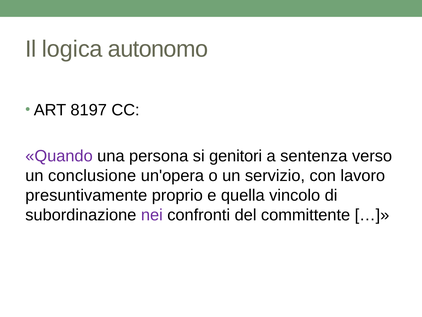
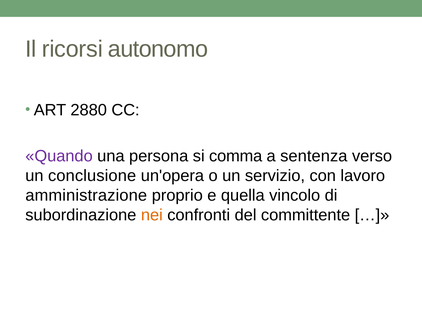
logica: logica -> ricorsi (72, 49)
8197: 8197 -> 2880 (89, 110)
genitori: genitori -> comma (236, 156)
presuntivamente: presuntivamente -> amministrazione (86, 195)
nei colour: purple -> orange (152, 215)
